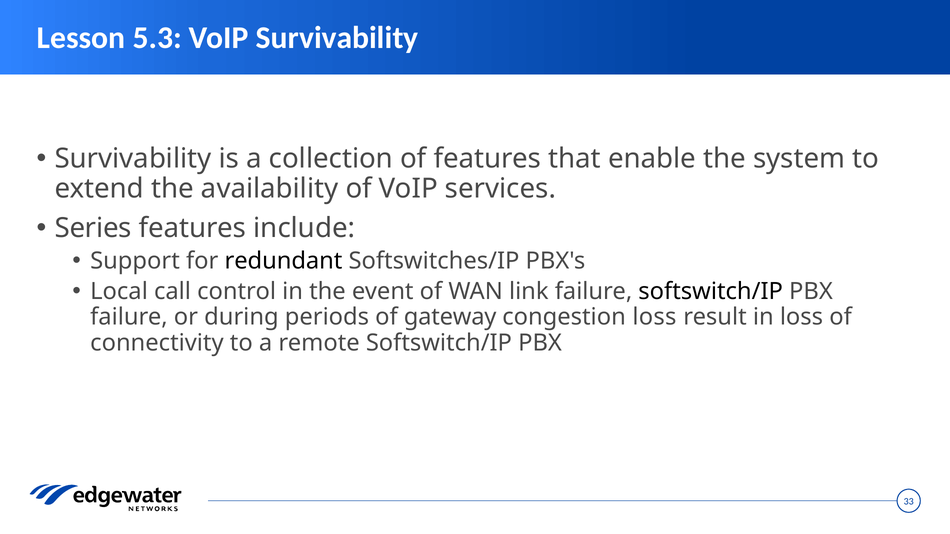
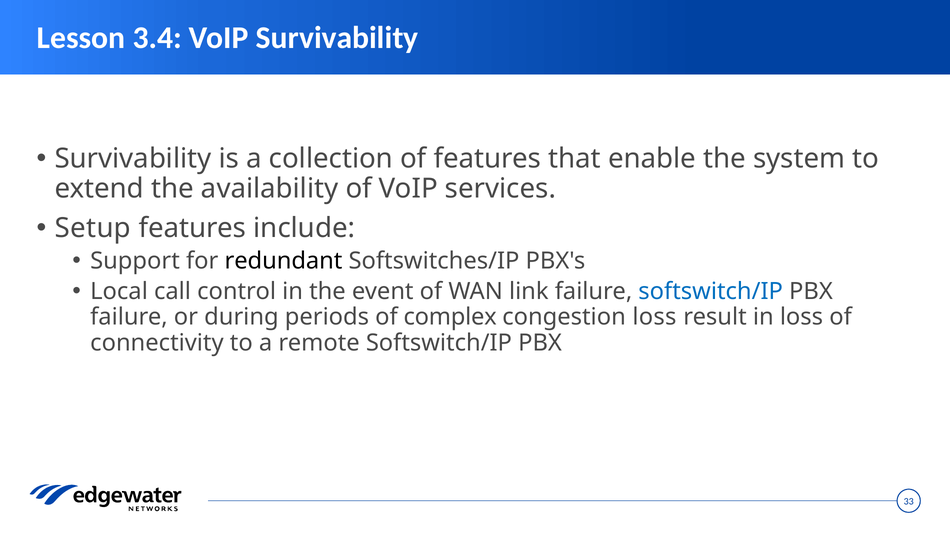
5.3: 5.3 -> 3.4 (157, 38)
Series: Series -> Setup (93, 228)
softswitch/IP colour: black -> blue (711, 292)
gateway: gateway -> complex (450, 317)
